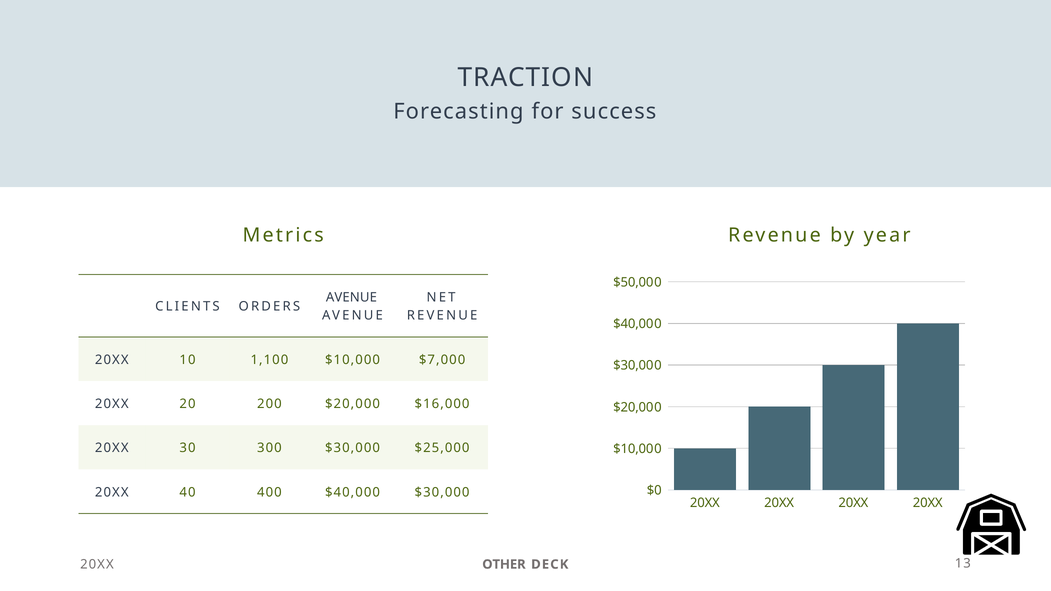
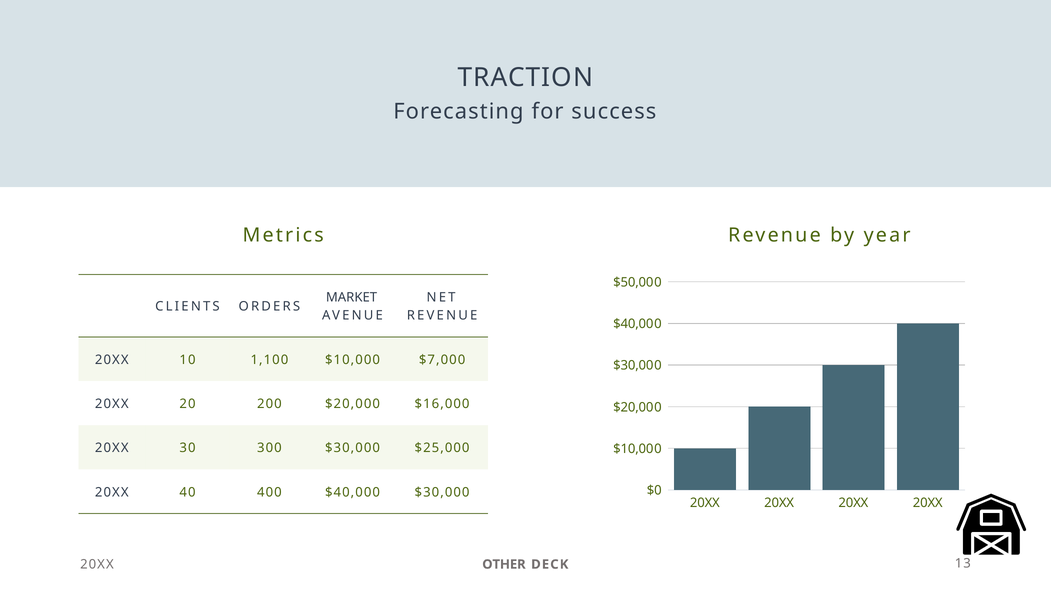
AVENUE: AVENUE -> MARKET (352, 298)
